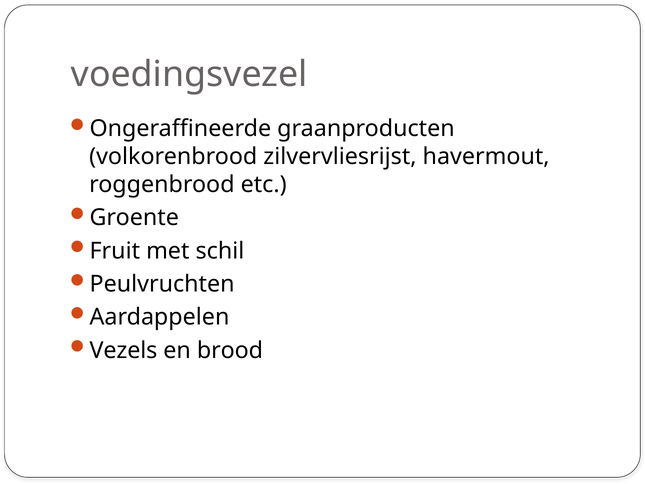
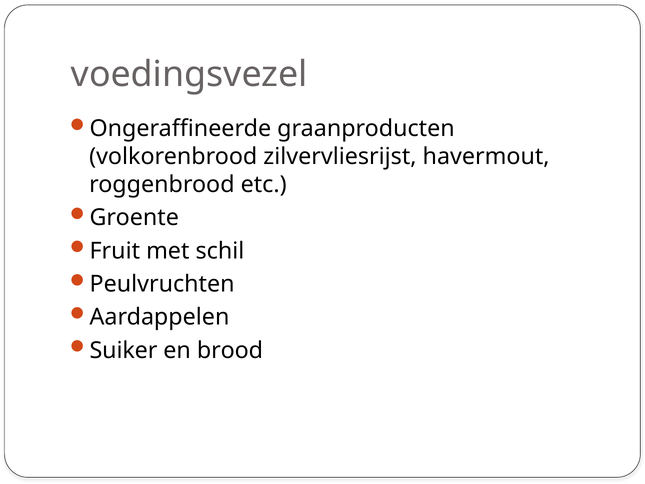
Vezels: Vezels -> Suiker (123, 350)
